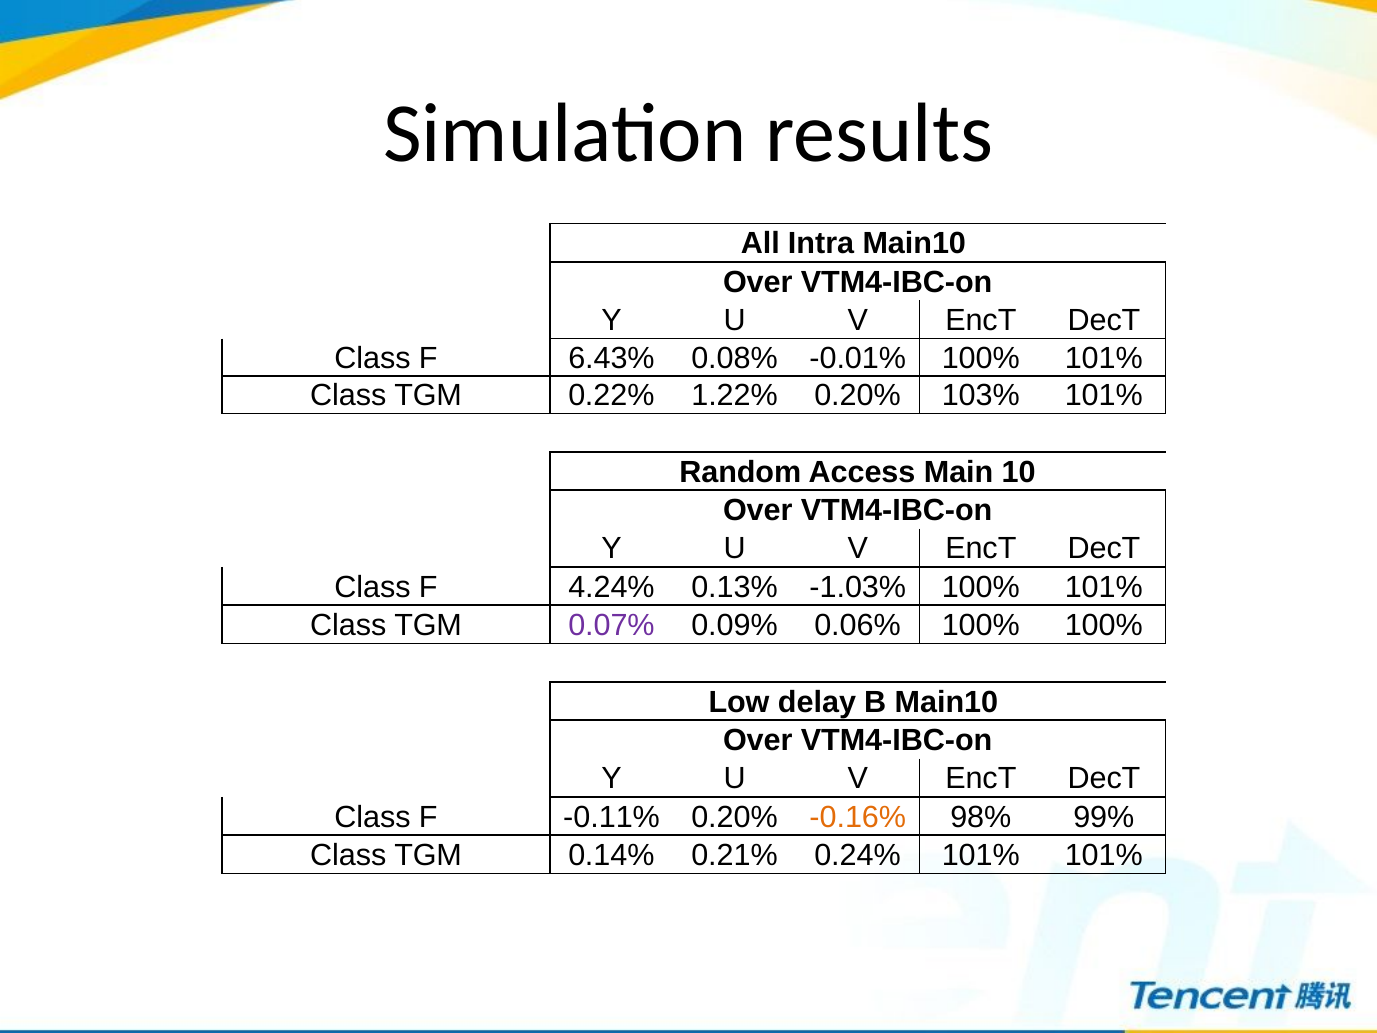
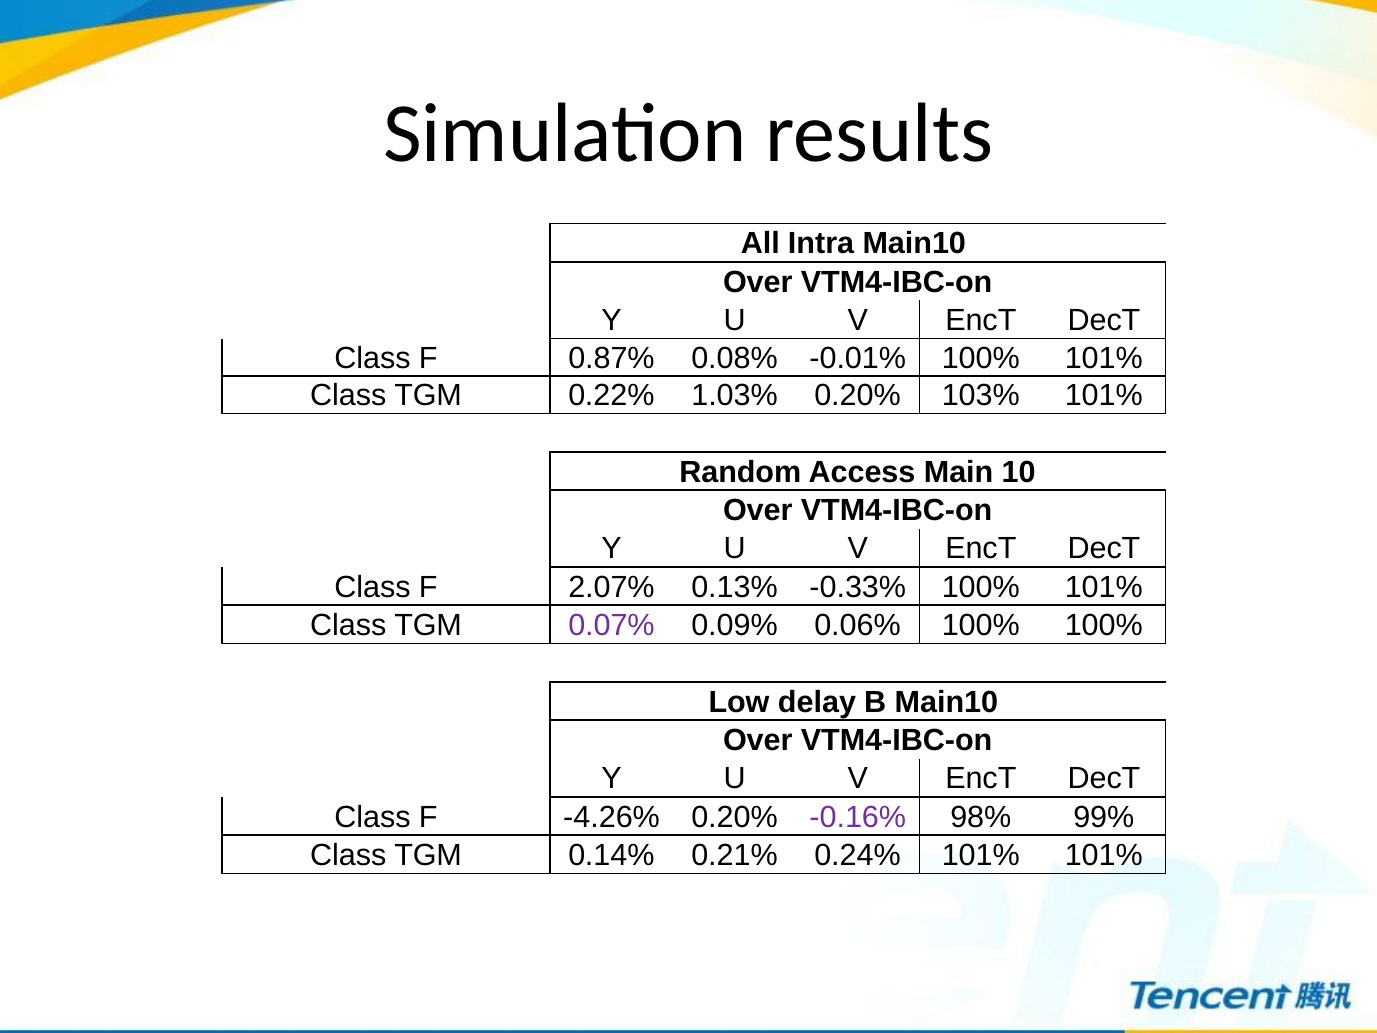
6.43%: 6.43% -> 0.87% (611, 358)
1.22%: 1.22% -> 1.03% (735, 396)
4.24%: 4.24% -> 2.07% (611, 587)
-1.03%: -1.03% -> -0.33% (858, 587)
-0.11%: -0.11% -> -4.26% (612, 817)
-0.16% colour: orange -> purple (858, 817)
